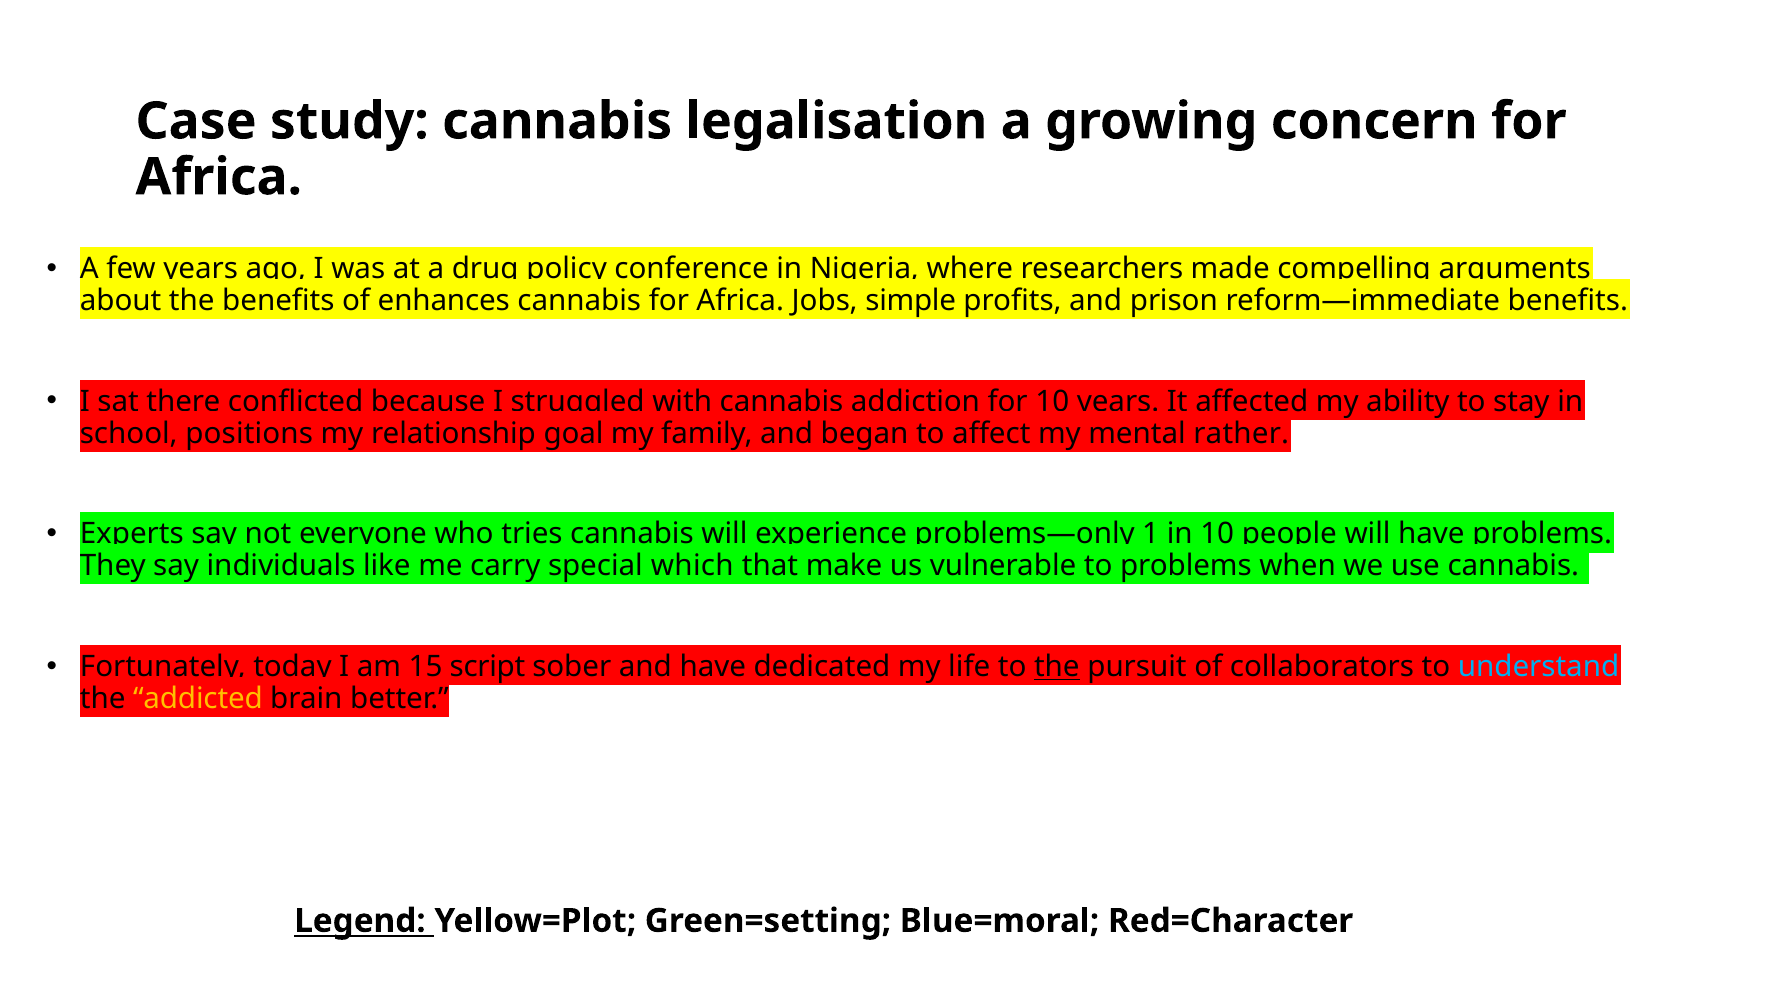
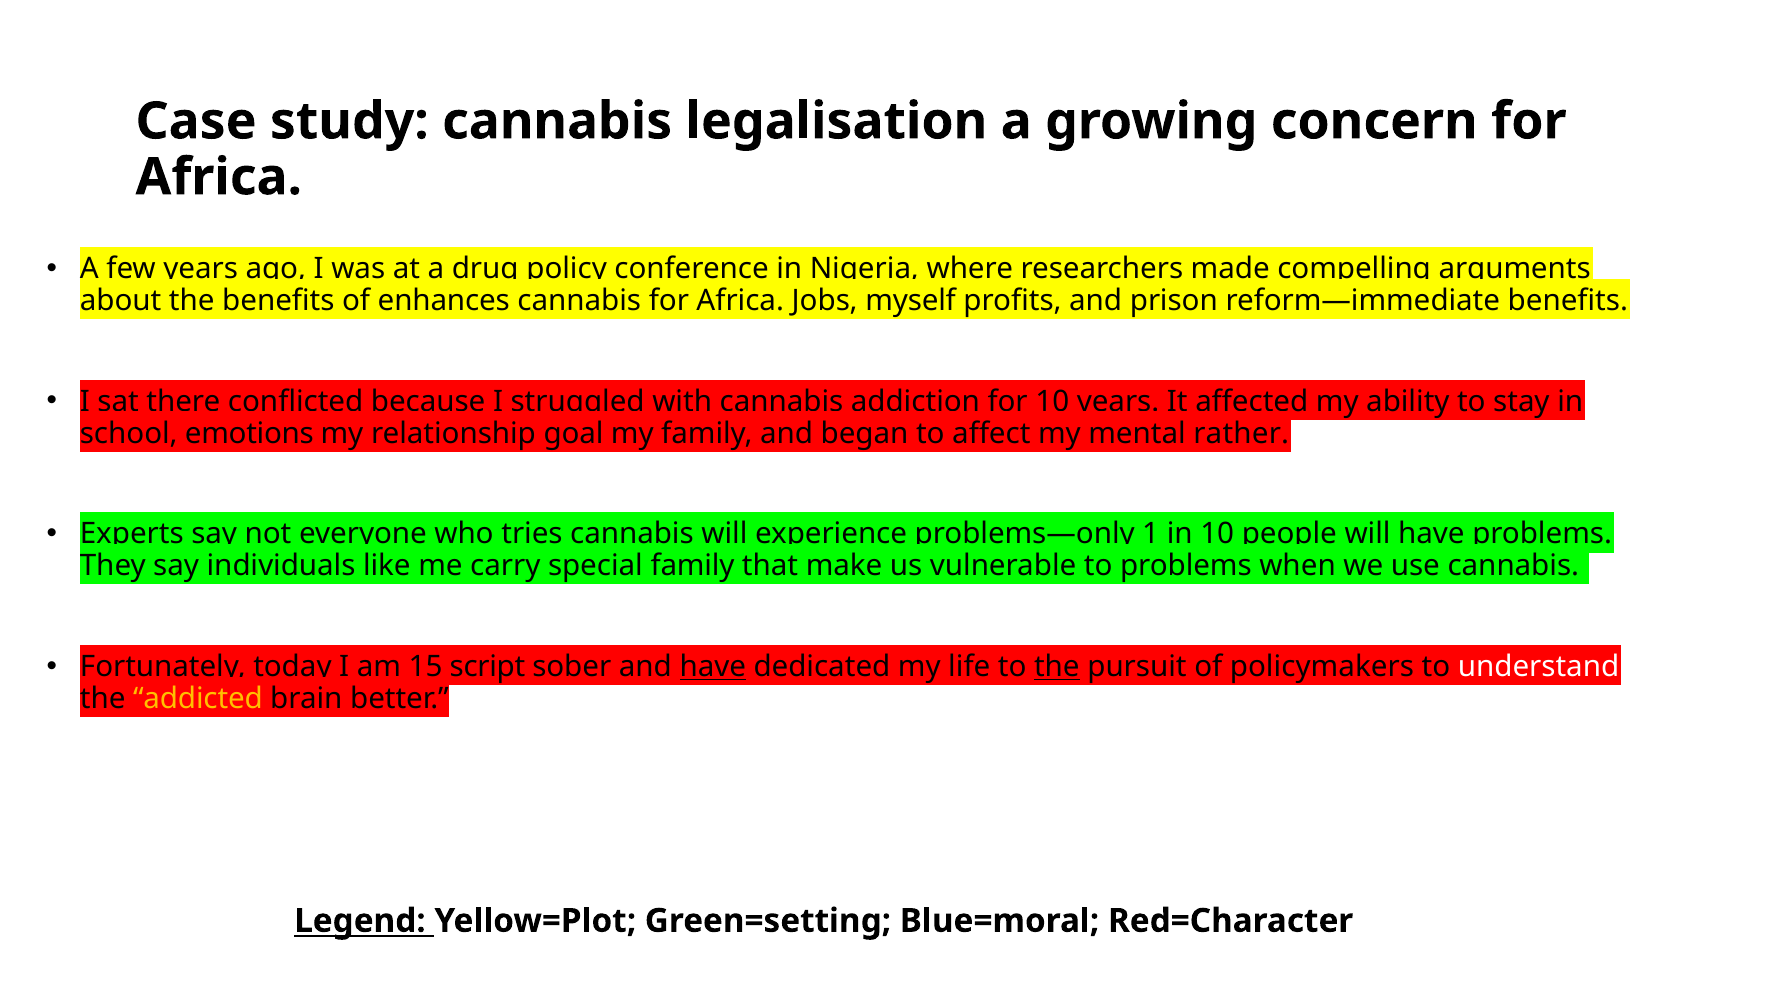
simple: simple -> myself (911, 301)
positions: positions -> emotions (249, 434)
special which: which -> family (693, 566)
have underline: none -> present (713, 667)
collaborators: collaborators -> policymakers (1322, 667)
understand colour: light blue -> white (1539, 667)
